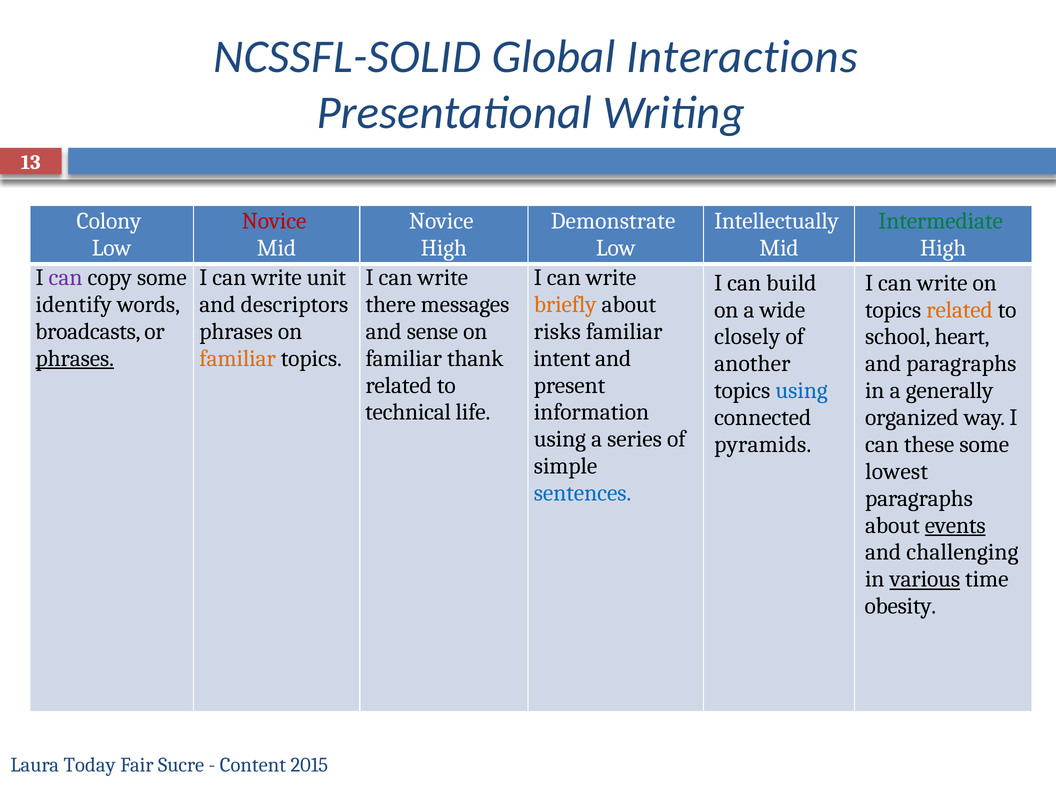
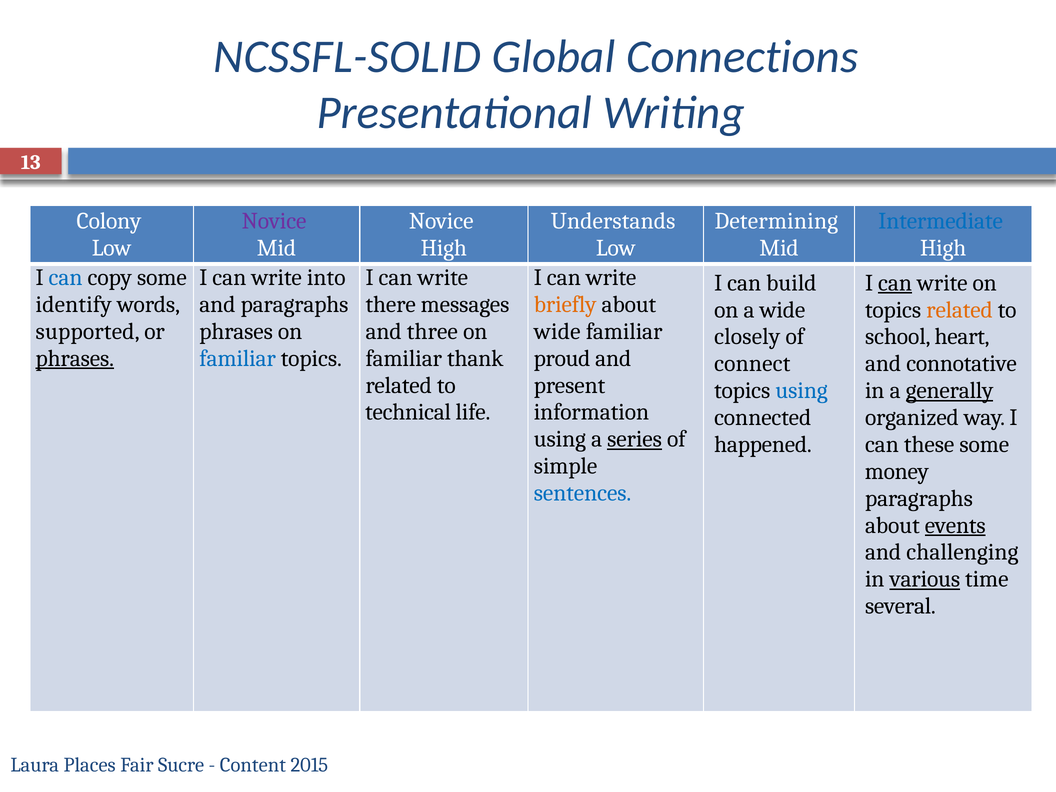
Interactions: Interactions -> Connections (742, 57)
Novice colour: red -> purple (274, 221)
Demonstrate: Demonstrate -> Understands (613, 221)
Intellectually: Intellectually -> Determining (776, 221)
Intermediate colour: green -> blue (941, 221)
can colour: purple -> blue (66, 278)
unit: unit -> into (326, 278)
can underline: none -> present (895, 283)
and descriptors: descriptors -> paragraphs (295, 304)
broadcasts: broadcasts -> supported (88, 331)
sense: sense -> three (432, 331)
risks: risks -> wide (557, 331)
familiar colour: orange -> blue (238, 358)
intent: intent -> proud (562, 358)
another: another -> connect (752, 364)
and paragraphs: paragraphs -> connotative (962, 364)
generally underline: none -> present (950, 391)
series underline: none -> present (635, 439)
pyramids: pyramids -> happened (763, 444)
lowest: lowest -> money (897, 471)
obesity: obesity -> several (900, 606)
Today: Today -> Places (90, 765)
